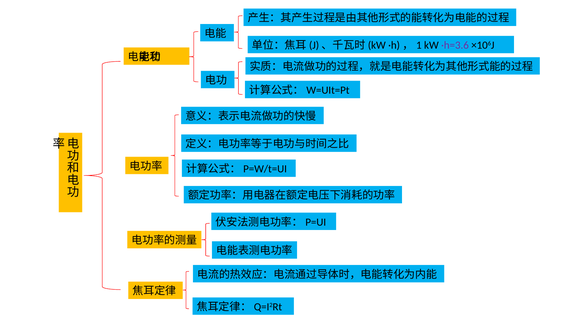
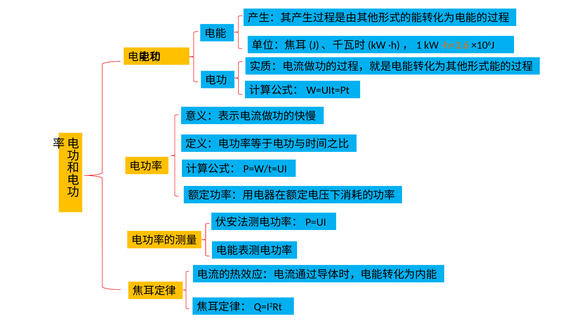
·h=3.6 colour: purple -> orange (455, 45)
